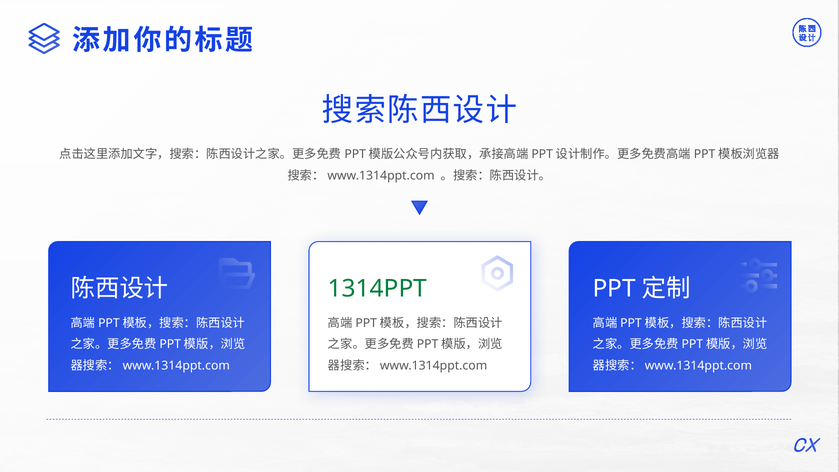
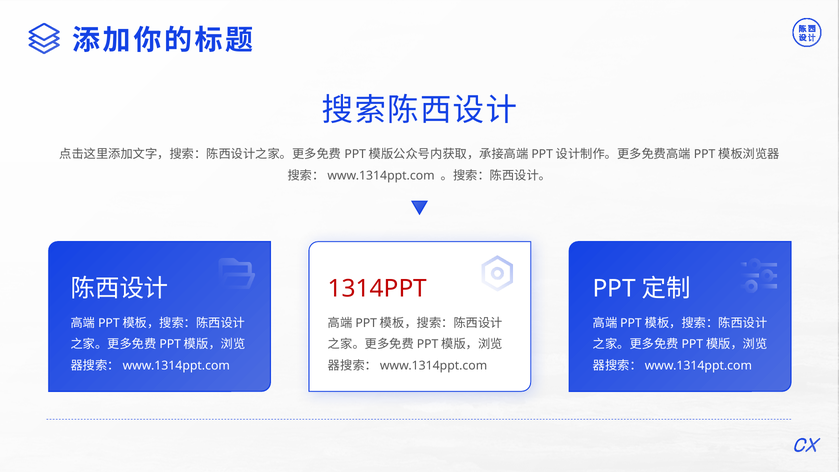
1314PPT colour: green -> red (378, 289)
